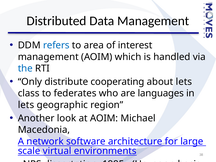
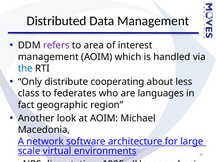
refers colour: blue -> purple (56, 45)
about lets: lets -> less (184, 82)
lets: lets -> fact (26, 105)
